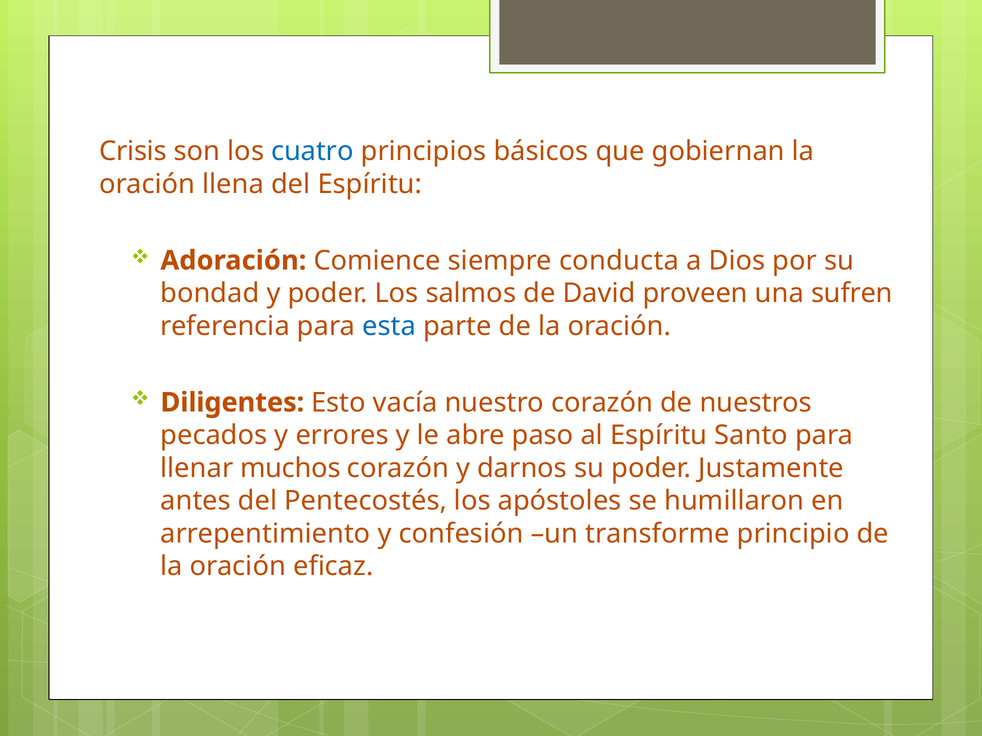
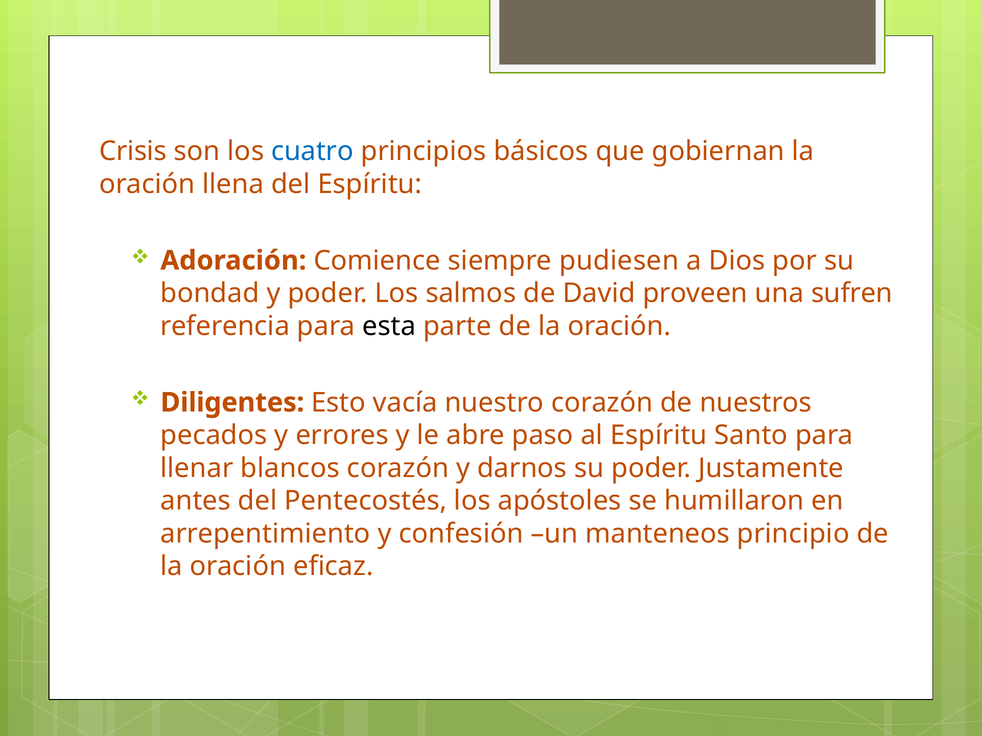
conducta: conducta -> pudiesen (619, 261)
esta colour: blue -> black (389, 326)
muchos: muchos -> blancos (290, 468)
transforme: transforme -> manteneos (658, 534)
